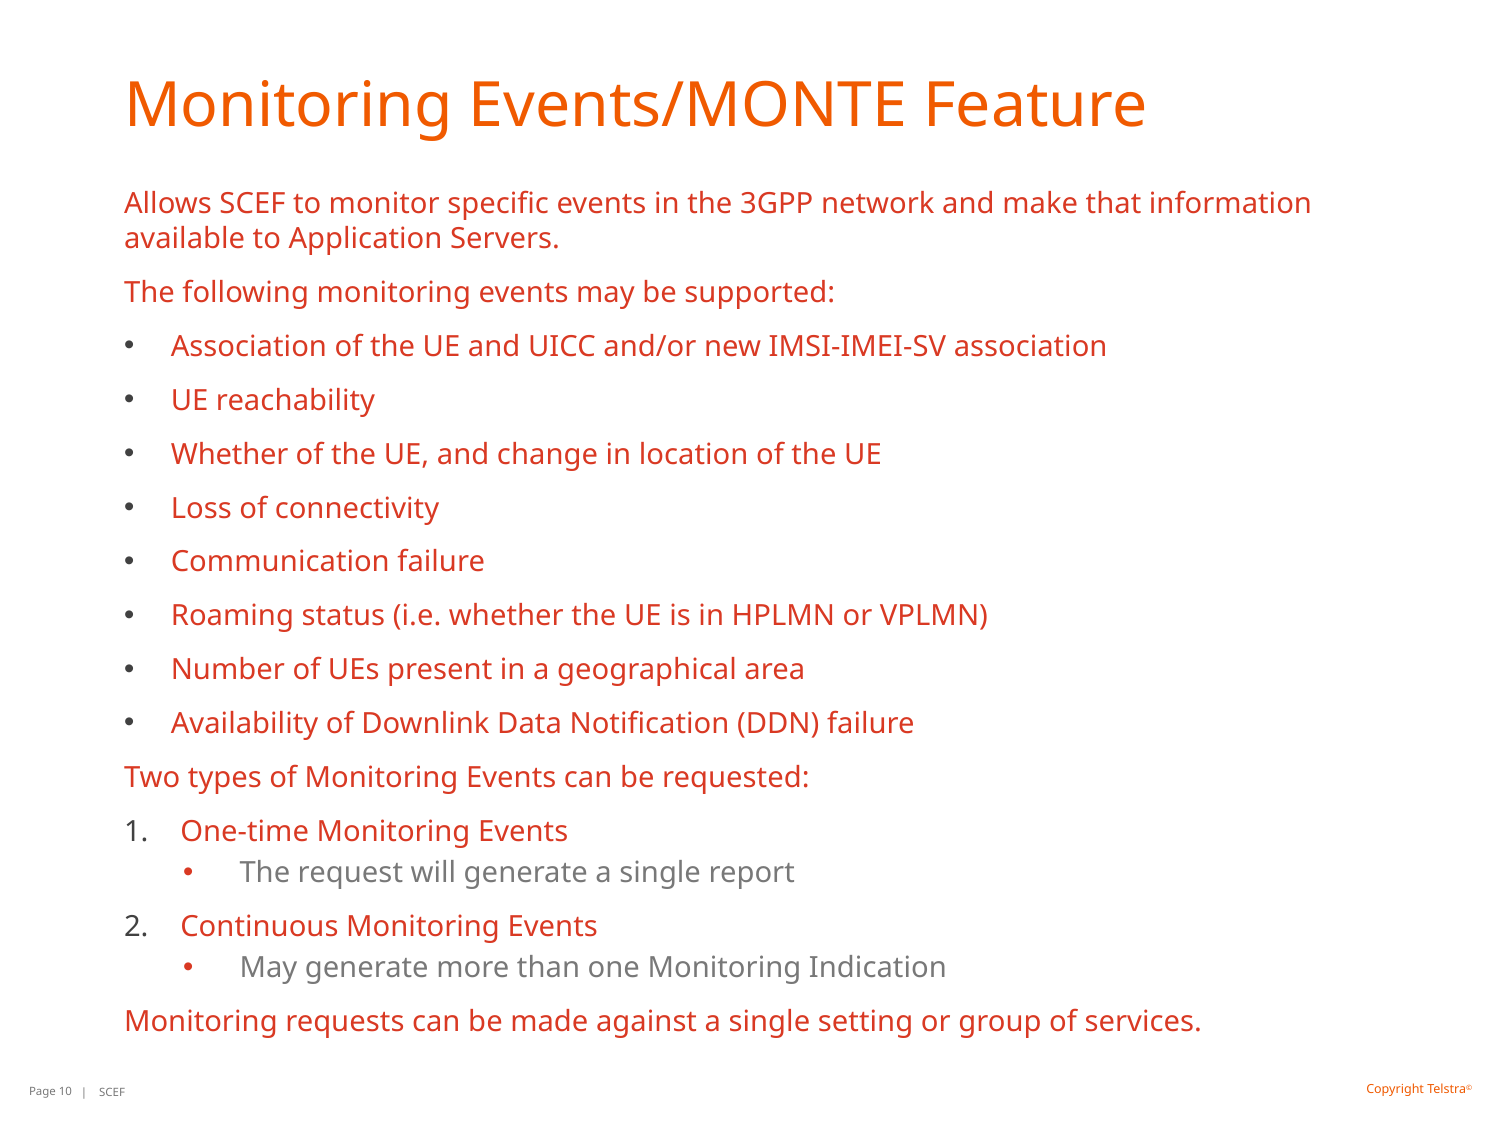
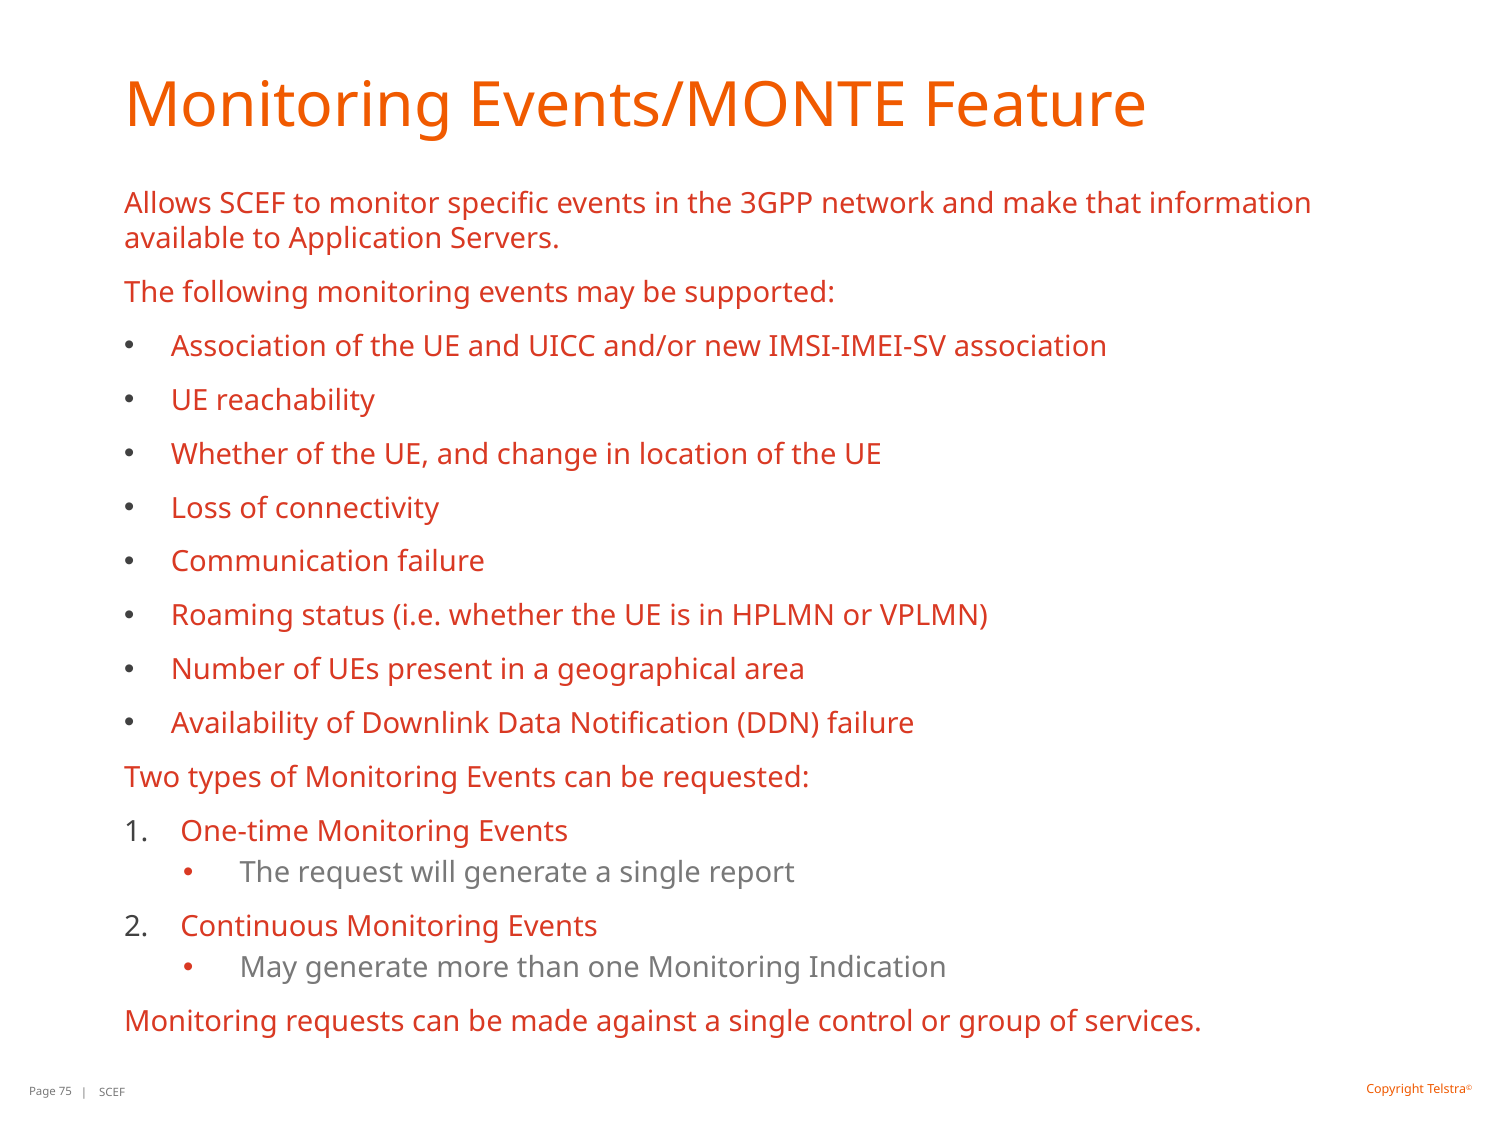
setting: setting -> control (866, 1023)
10: 10 -> 75 (65, 1092)
